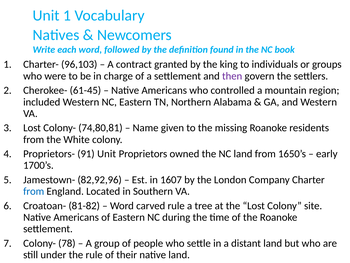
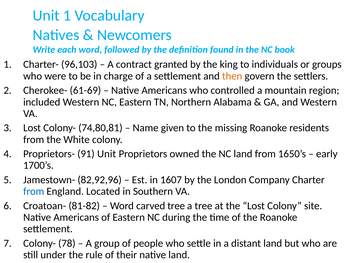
then colour: purple -> orange (232, 76)
61-45: 61-45 -> 61-69 (85, 90)
carved rule: rule -> tree (176, 205)
